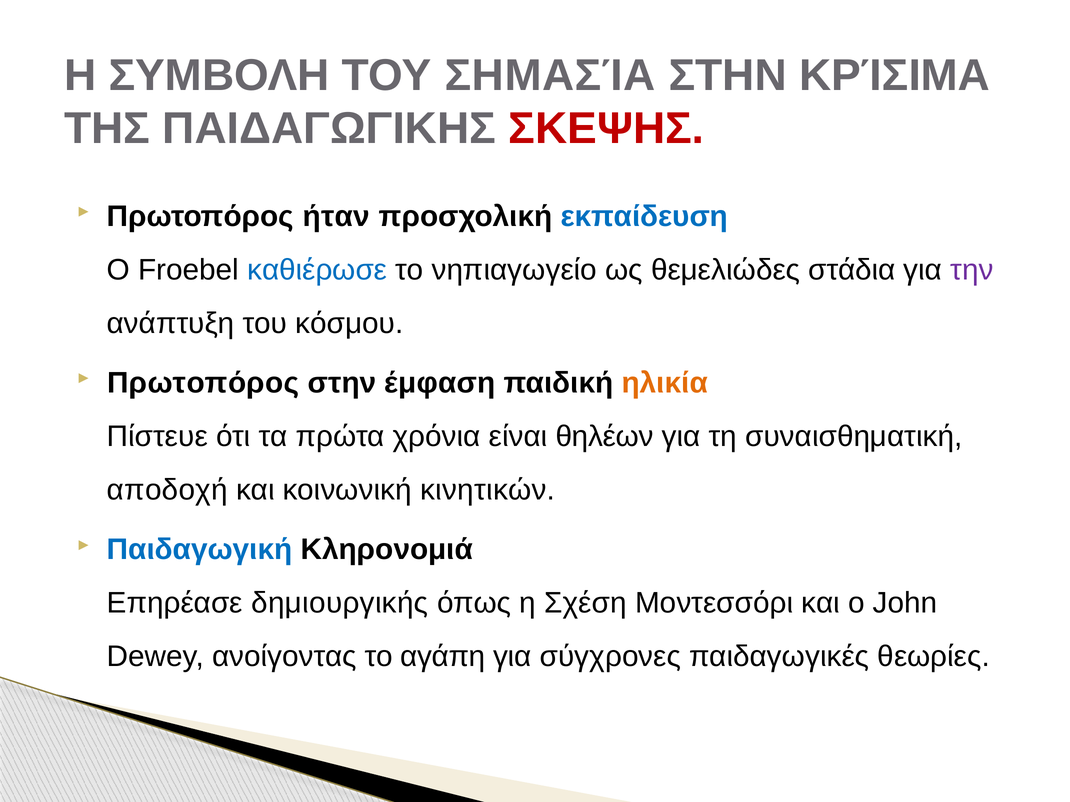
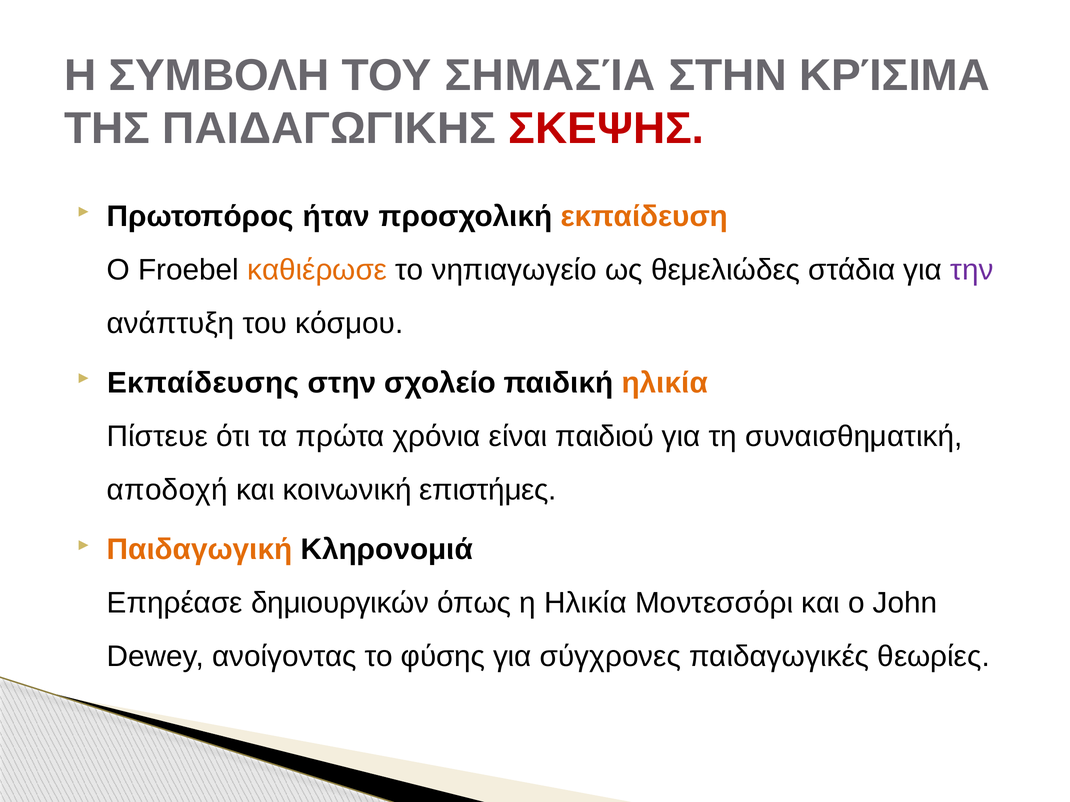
εκπαίδευση colour: blue -> orange (644, 216)
καθιέρωσε colour: blue -> orange (317, 270)
Πρωτοπόρος: Πρωτοπόρος -> Εκπαίδευσης (203, 383)
έμφαση: έμφαση -> σχολείο (440, 383)
θηλέων: θηλέων -> παιδιού (605, 437)
κινητικών: κινητικών -> επιστήμες (488, 490)
Παιδαγωγική colour: blue -> orange (200, 550)
δημιουργικής: δημιουργικής -> δημιουργικών (340, 603)
η Σχέση: Σχέση -> Ηλικία (585, 603)
αγάπη: αγάπη -> φύσης (443, 657)
